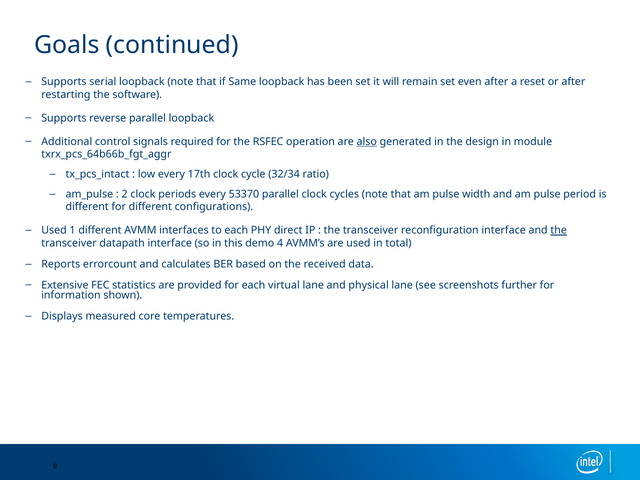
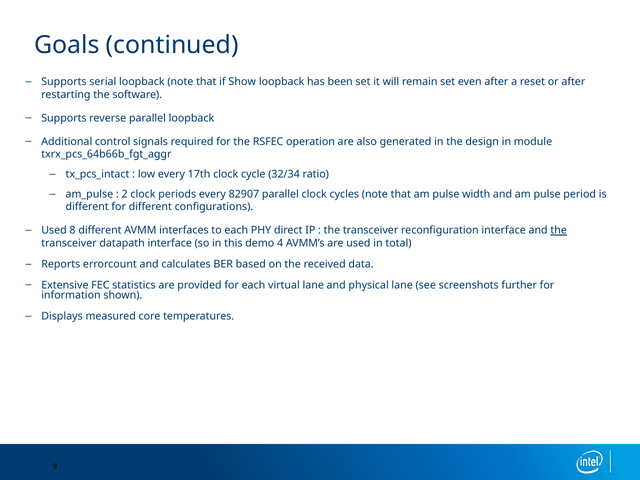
Same: Same -> Show (242, 82)
also underline: present -> none (367, 142)
53370: 53370 -> 82907 (244, 194)
1: 1 -> 8 (73, 230)
